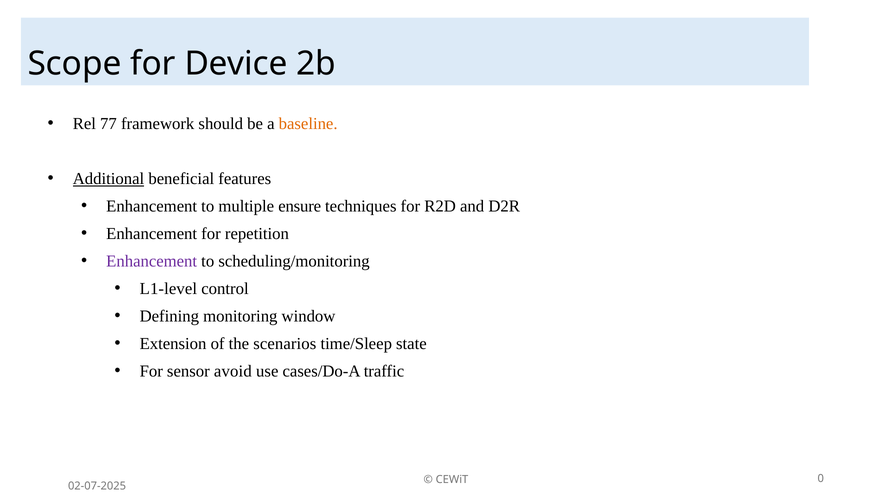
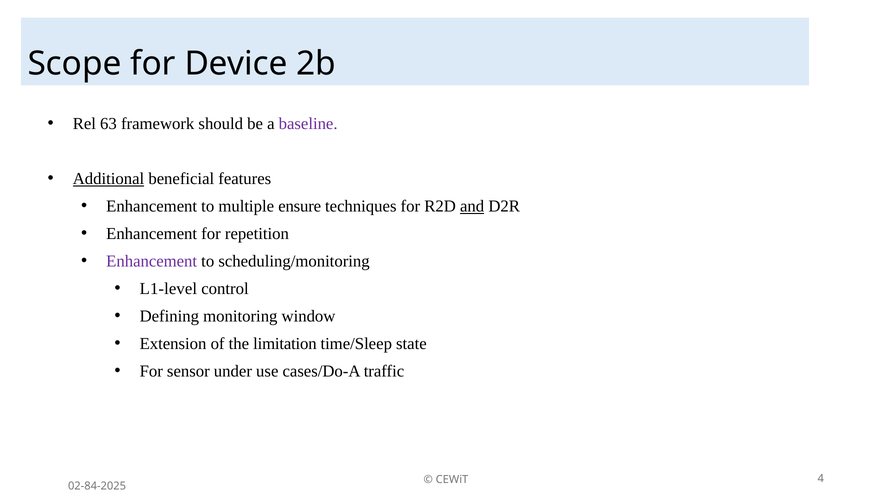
77: 77 -> 63 (108, 124)
baseline colour: orange -> purple (308, 124)
and underline: none -> present (472, 206)
scenarios: scenarios -> limitation (285, 344)
avoid: avoid -> under (233, 371)
0: 0 -> 4 (821, 478)
02-07-2025: 02-07-2025 -> 02-84-2025 (97, 486)
